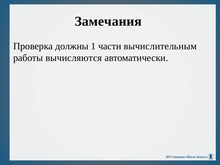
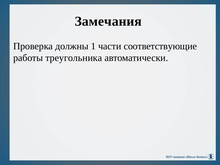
вычислительным: вычислительным -> соответствующие (160, 46)
вычисляются: вычисляются -> треугольника (74, 58)
